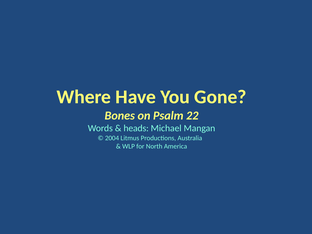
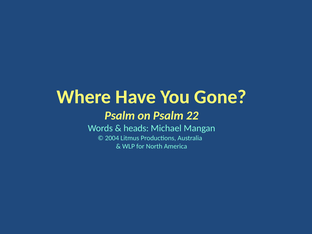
Bones: Bones -> Psalm (120, 116)
